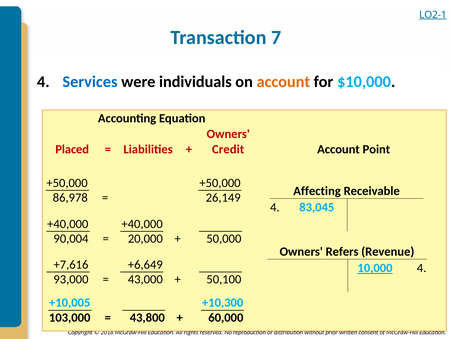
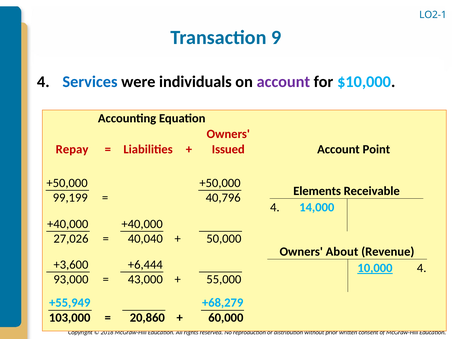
LO2-1 underline: present -> none (433, 15)
7: 7 -> 9 (276, 37)
account colour: orange -> purple (283, 82)
Placed: Placed -> Repay (72, 149)
Credit: Credit -> Issued (228, 149)
Affecting: Affecting -> Elements (317, 191)
86,978: 86,978 -> 99,199 (70, 198)
26,149: 26,149 -> 40,796 (223, 198)
83,045: 83,045 -> 14,000 (317, 207)
90,004: 90,004 -> 27,026 (71, 239)
20,000: 20,000 -> 40,040 (145, 239)
Refers: Refers -> About (342, 252)
+7,616: +7,616 -> +3,600 (71, 265)
+6,649: +6,649 -> +6,444 (145, 265)
50,100: 50,100 -> 55,000 (224, 279)
+10,005: +10,005 -> +55,949 (70, 303)
+10,300: +10,300 -> +68,279 (223, 303)
43,800: 43,800 -> 20,860 (147, 318)
